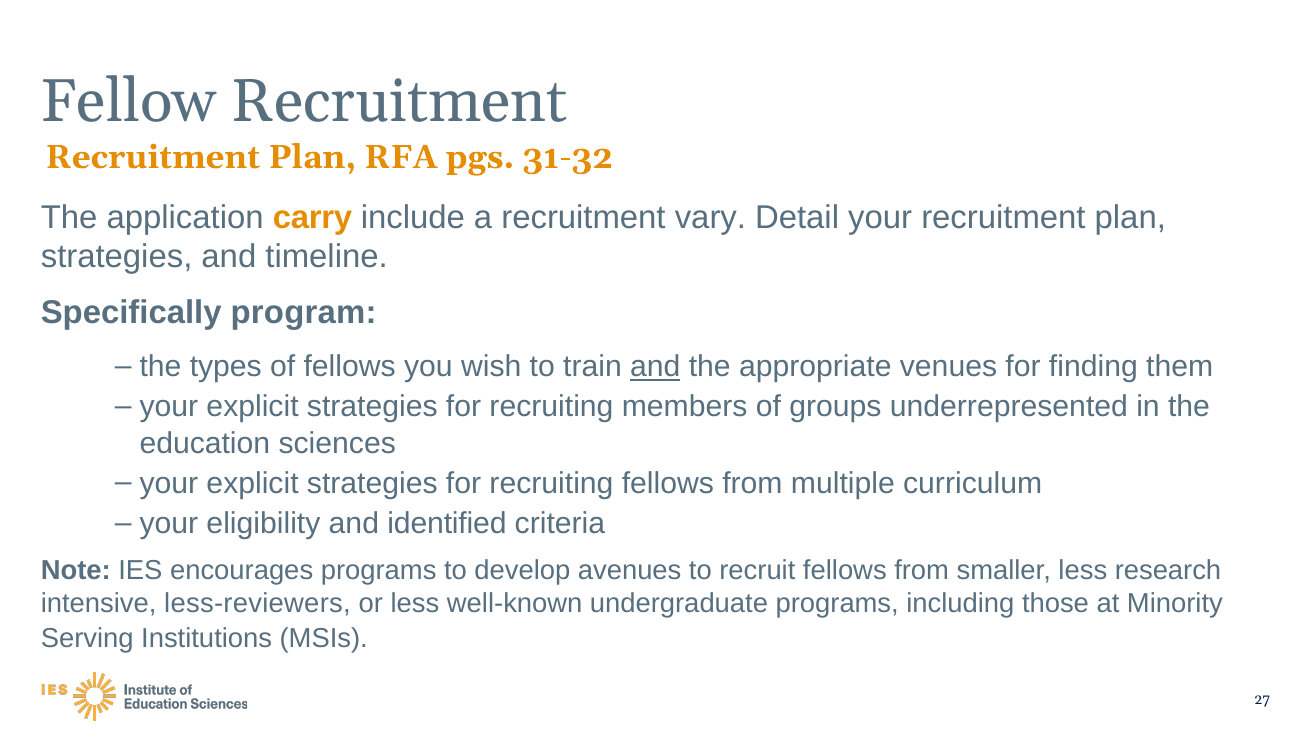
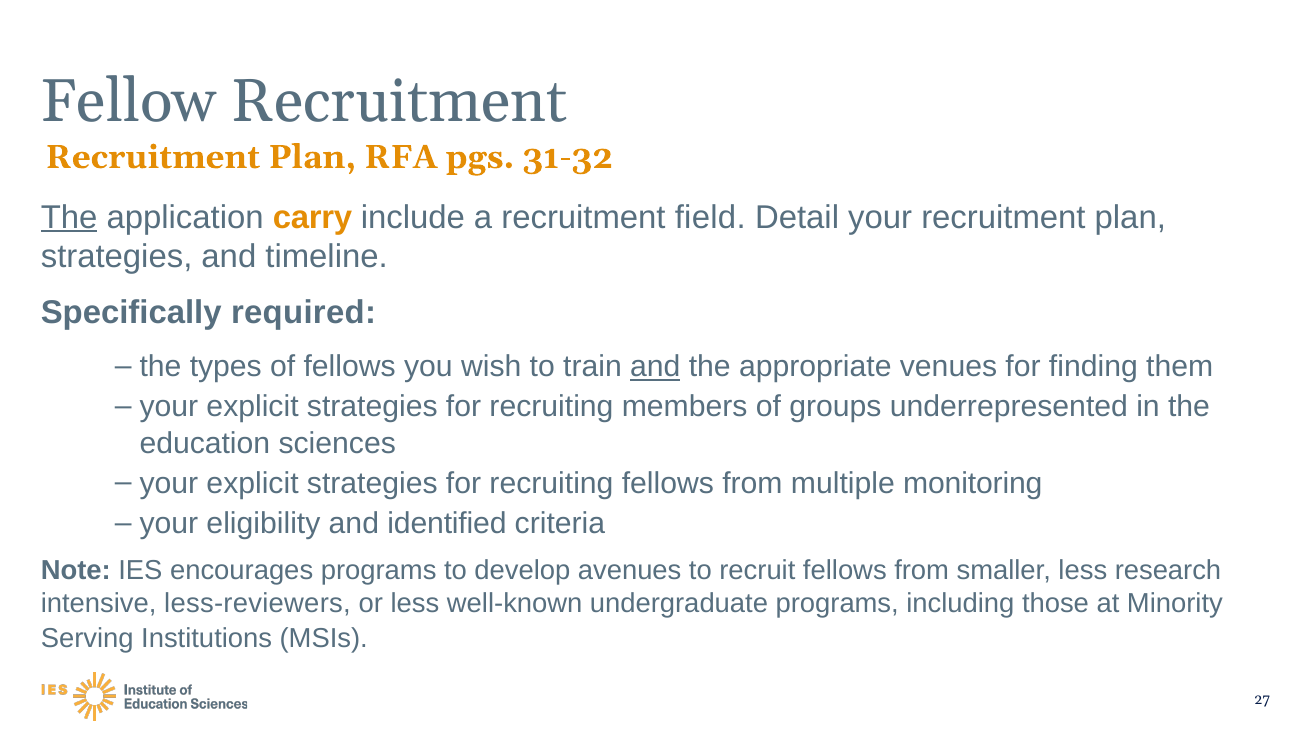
The underline: none -> present (69, 217)
vary: vary -> field (710, 217)
program: program -> required (304, 313)
curriculum: curriculum -> monitoring (973, 484)
